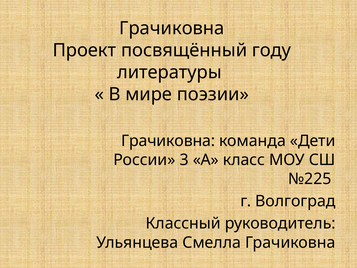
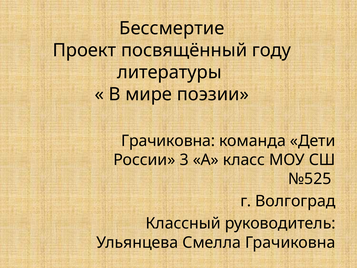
Грачиковна: Грачиковна -> Бессмертие (172, 28)
№225: №225 -> №525 (310, 179)
